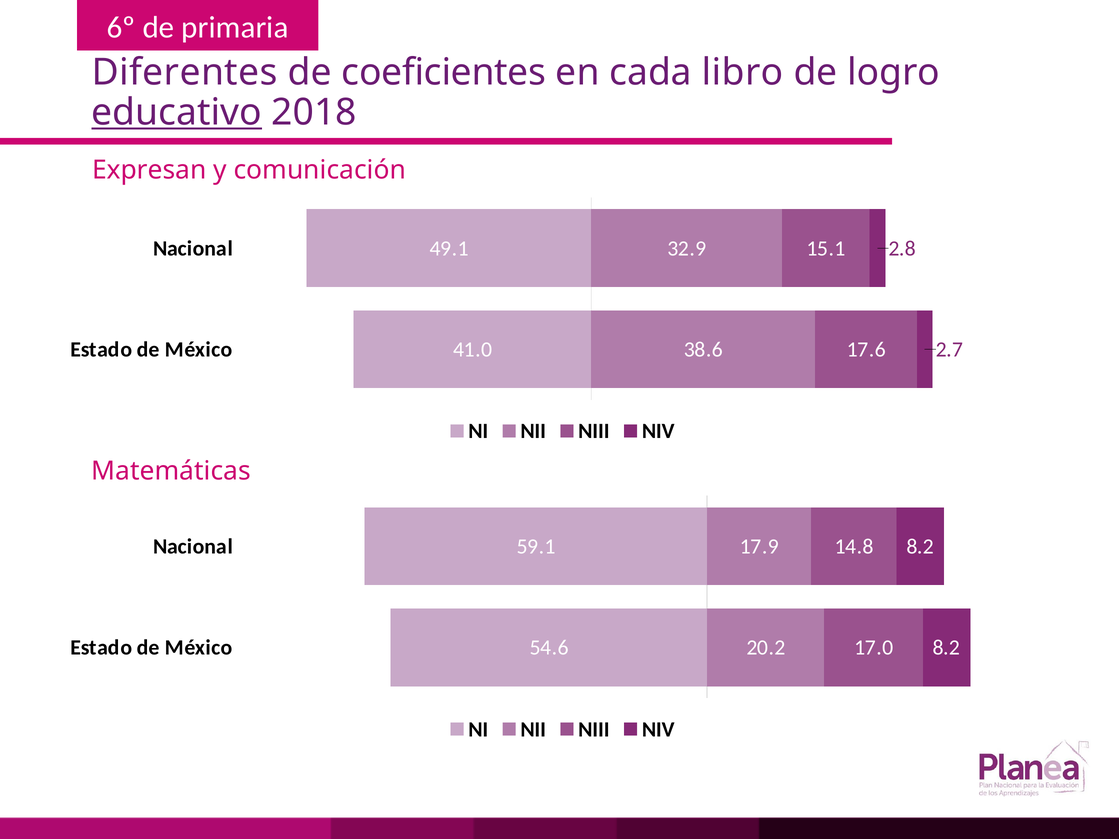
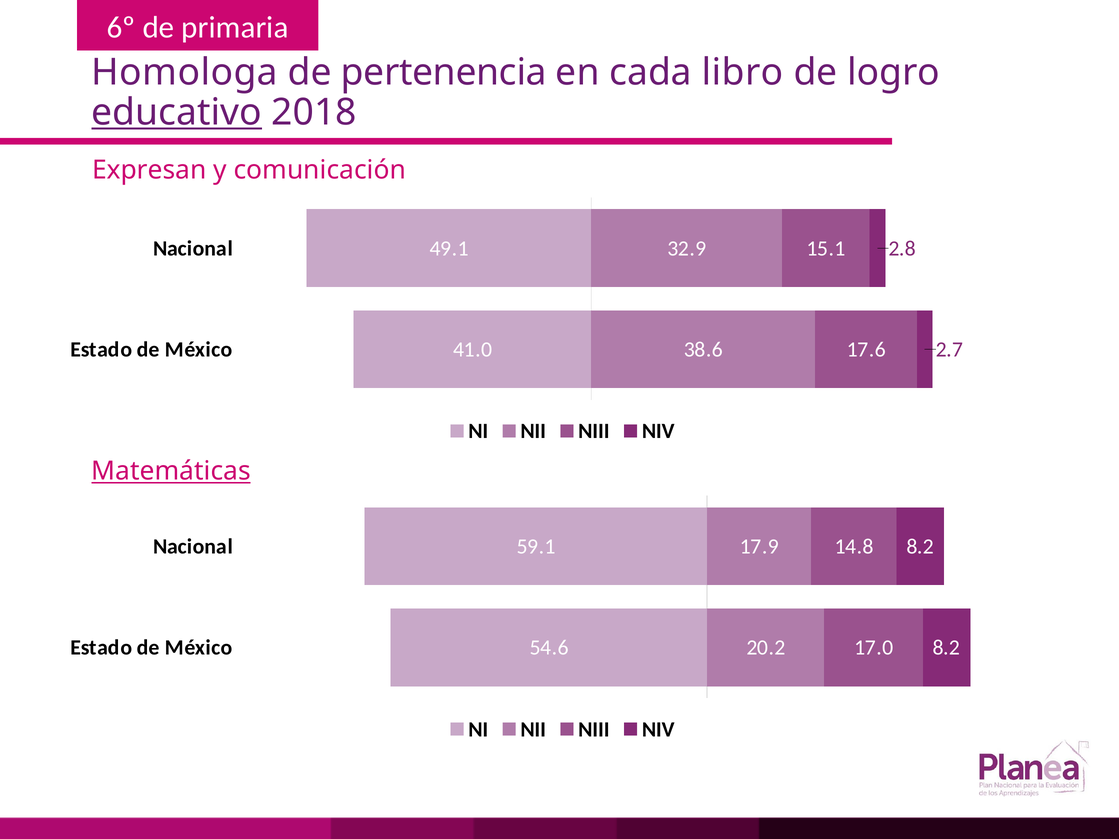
Diferentes: Diferentes -> Homologa (185, 72)
coeficientes: coeficientes -> pertenencia (444, 72)
Matemáticas underline: none -> present (171, 471)
